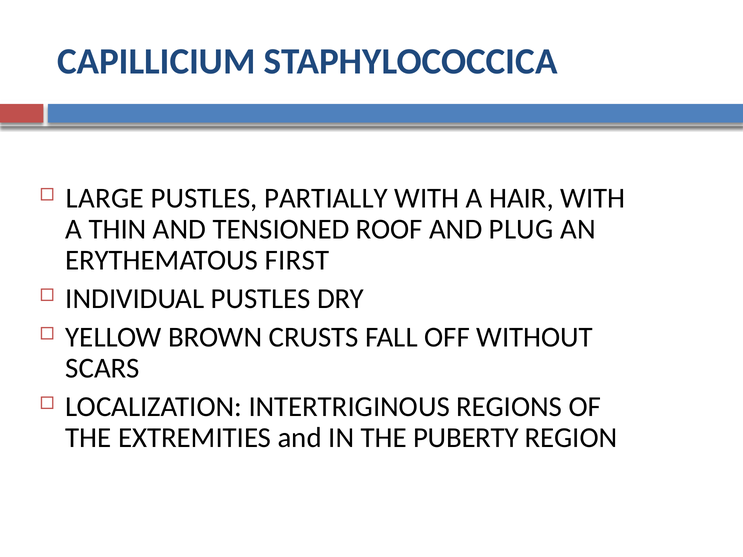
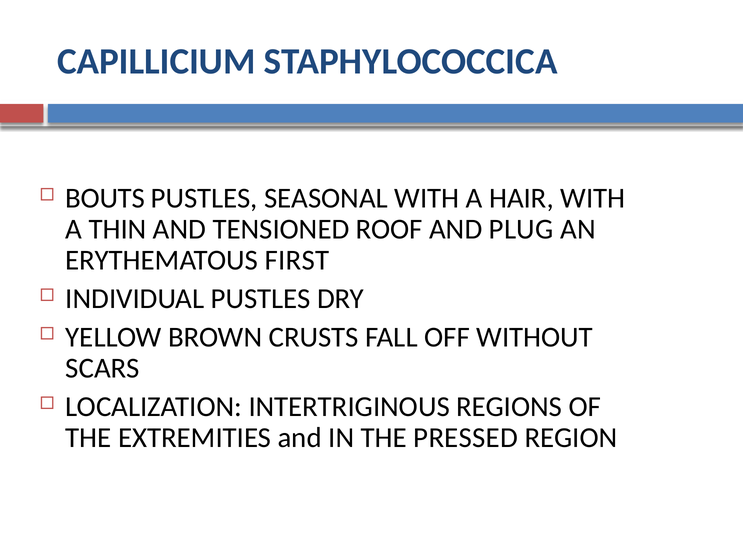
LARGE: LARGE -> BOUTS (105, 198)
PARTIALLY: PARTIALLY -> SEASONAL (326, 198)
PUBERTY: PUBERTY -> PRESSED (466, 438)
